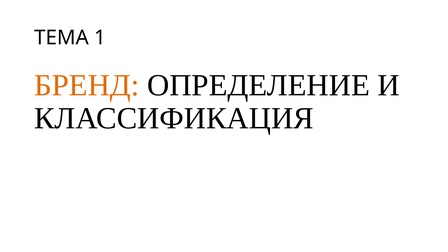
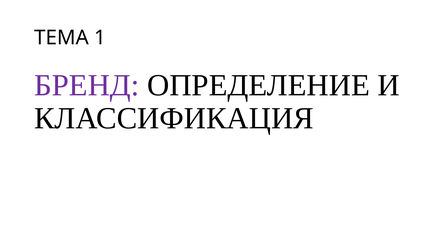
БРЕНД colour: orange -> purple (87, 85)
